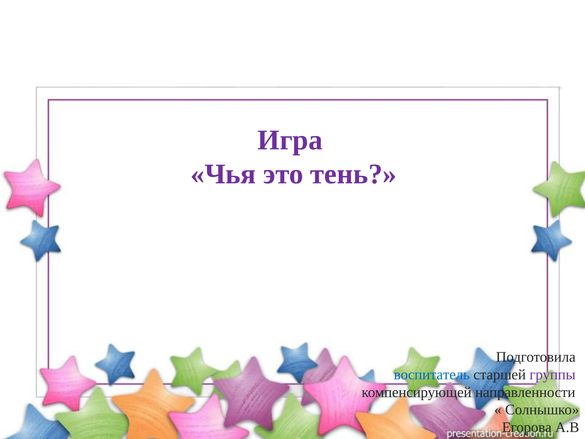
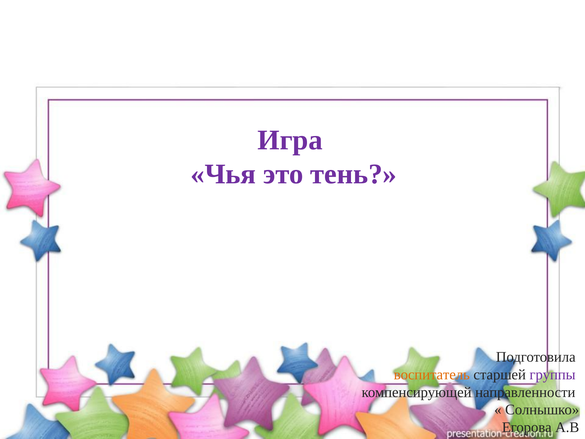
воспитатель colour: blue -> orange (432, 374)
